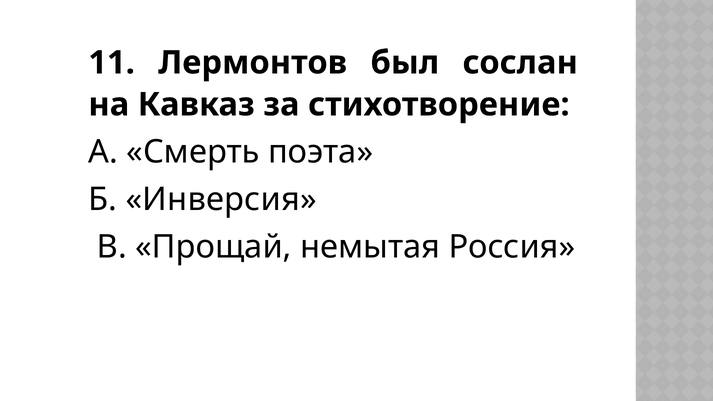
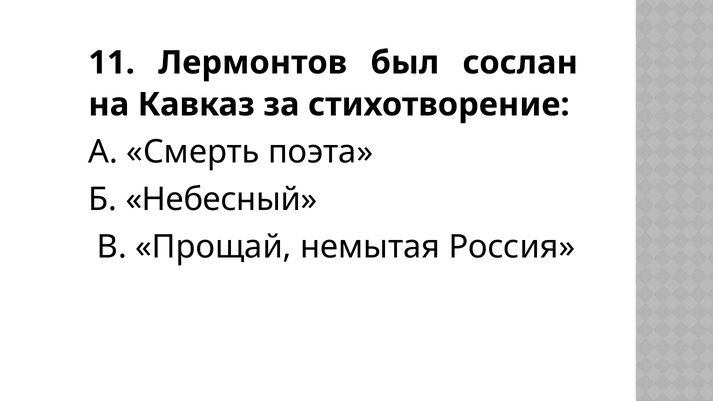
Инверсия: Инверсия -> Небесный (221, 200)
